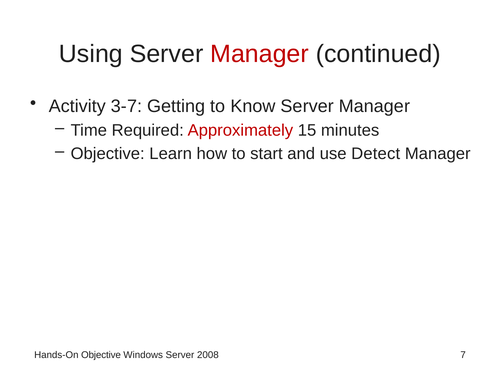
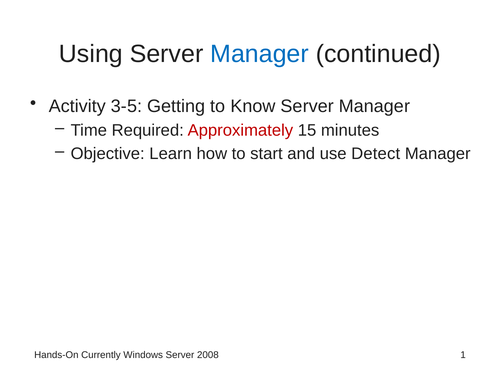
Manager colour: red -> blue (260, 54)
3-7: 3-7 -> 3-5 (127, 106)
Hands-On Objective: Objective -> Currently (101, 355)
7: 7 -> 1 (463, 355)
